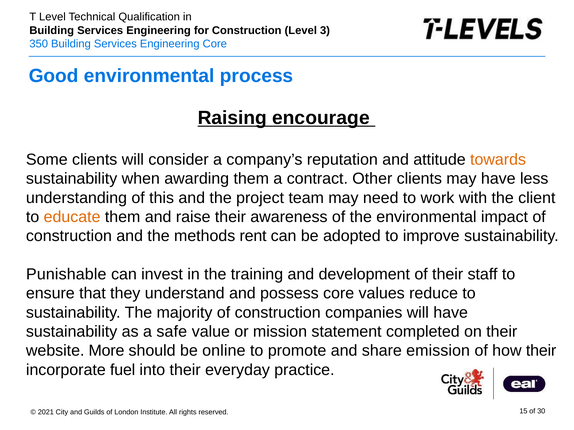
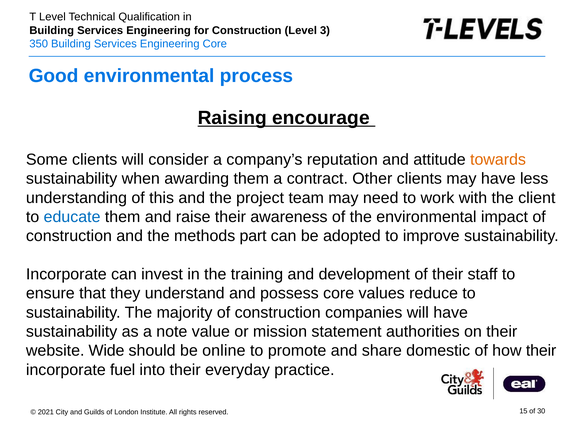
educate colour: orange -> blue (72, 217)
rent: rent -> part (253, 236)
Punishable: Punishable -> Incorporate (66, 275)
safe: safe -> note (172, 332)
completed: completed -> authorities (423, 332)
More: More -> Wide (106, 351)
emission: emission -> domestic (438, 351)
